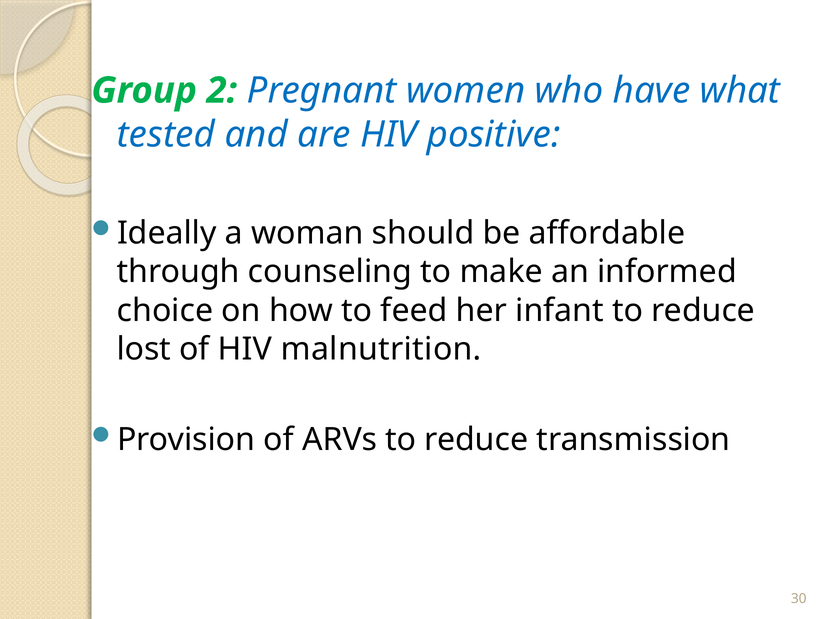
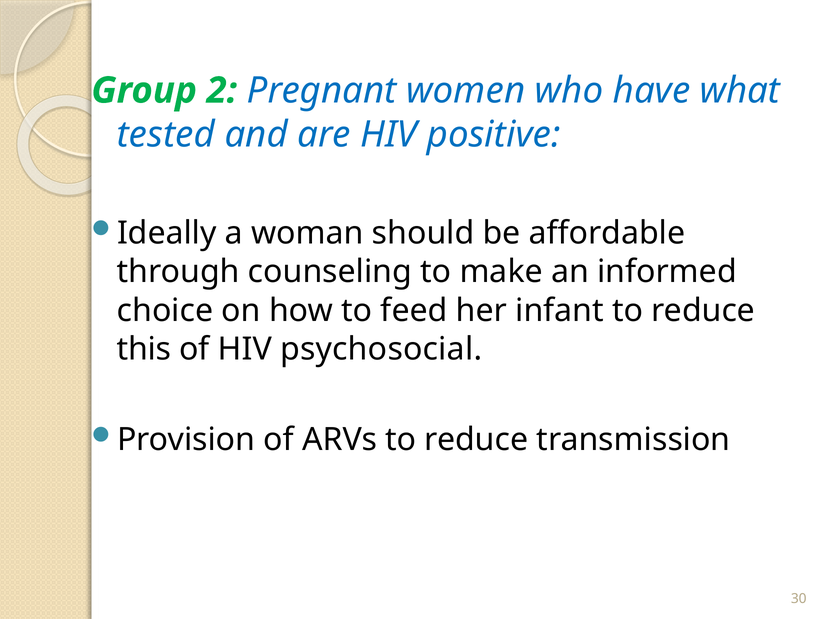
lost: lost -> this (144, 349)
malnutrition: malnutrition -> psychosocial (381, 349)
